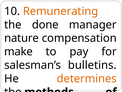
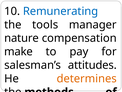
Remunerating colour: orange -> blue (61, 11)
done: done -> tools (45, 25)
bulletins: bulletins -> attitudes (92, 65)
